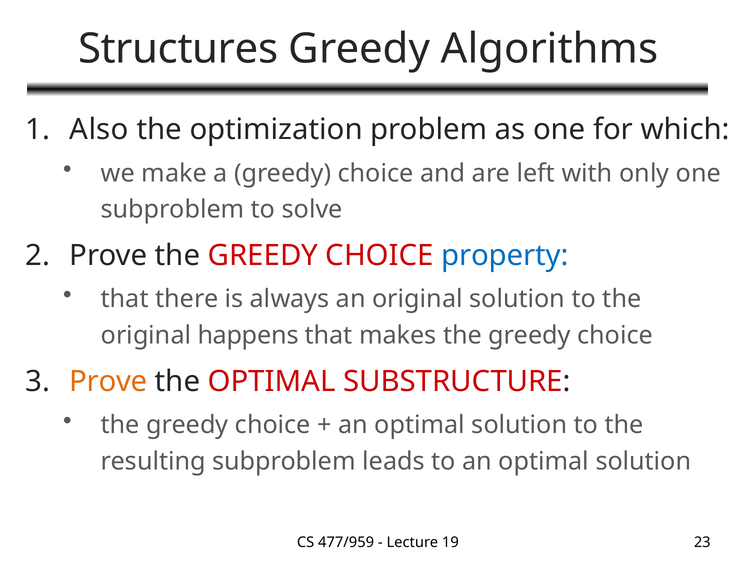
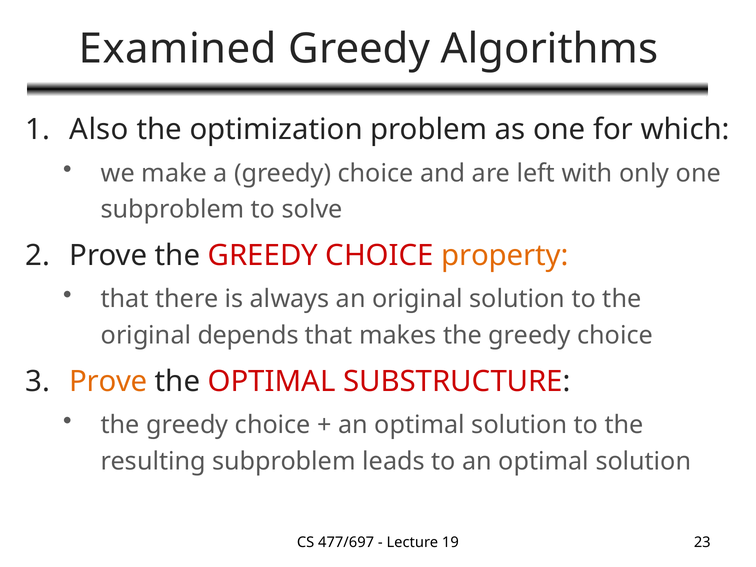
Structures: Structures -> Examined (178, 49)
property colour: blue -> orange (505, 256)
happens: happens -> depends (248, 335)
477/959: 477/959 -> 477/697 (346, 543)
